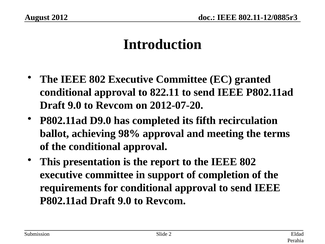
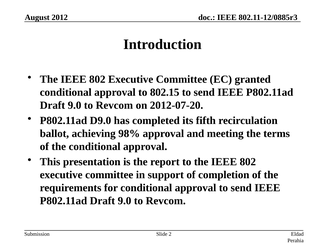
822.11: 822.11 -> 802.15 (165, 92)
